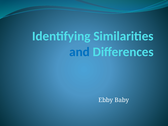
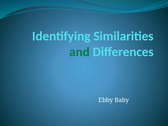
and colour: blue -> green (79, 52)
